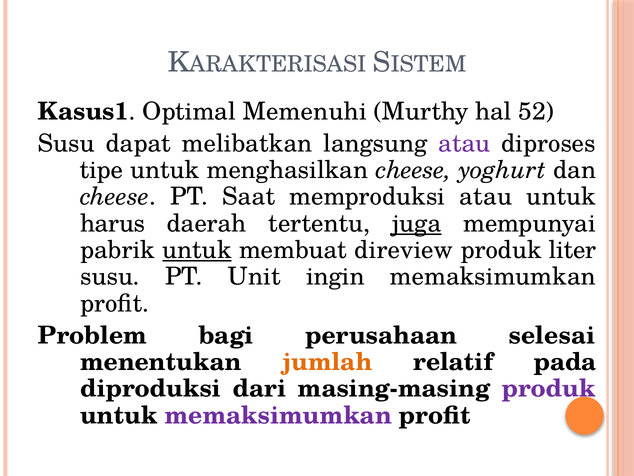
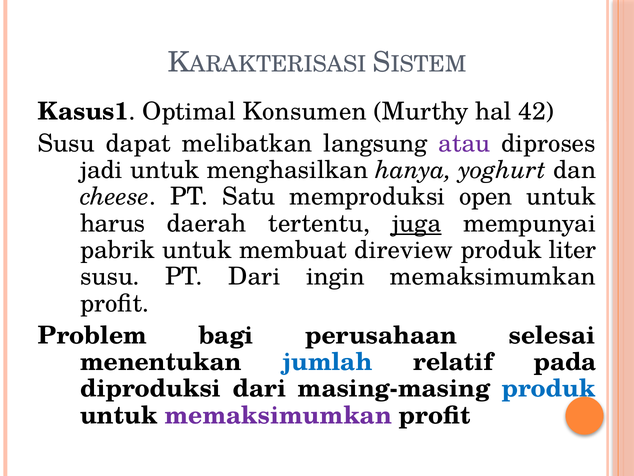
Memenuhi: Memenuhi -> Konsumen (305, 111)
52: 52 -> 42 (536, 111)
tipe: tipe -> jadi (101, 170)
menghasilkan cheese: cheese -> hanya (414, 170)
Saat: Saat -> Satu (249, 197)
memproduksi atau: atau -> open (486, 197)
untuk underline: present -> none (197, 250)
PT Unit: Unit -> Dari (254, 276)
jumlah colour: orange -> blue (328, 362)
produk colour: purple -> blue (549, 388)
